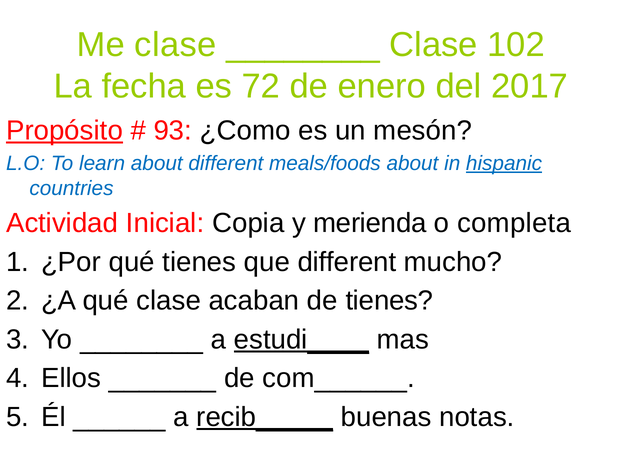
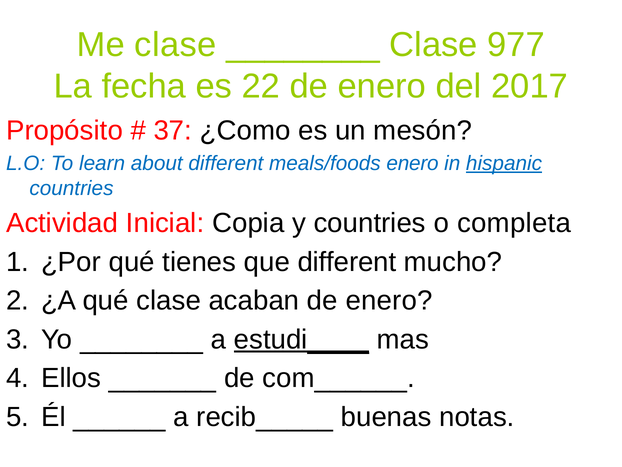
102: 102 -> 977 (516, 45)
72: 72 -> 22 (261, 86)
Propósito underline: present -> none (64, 130)
93: 93 -> 37 (173, 130)
meals/foods about: about -> enero (413, 163)
y merienda: merienda -> countries (370, 223)
acaban de tienes: tienes -> enero (389, 300)
recib_____ underline: present -> none (265, 417)
